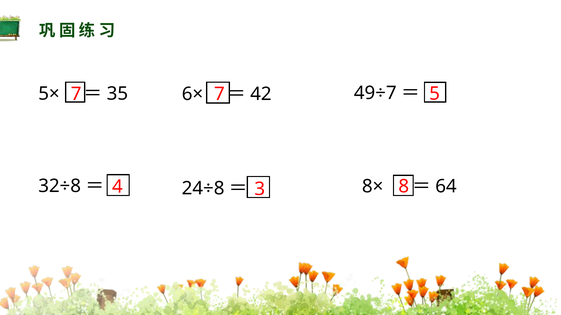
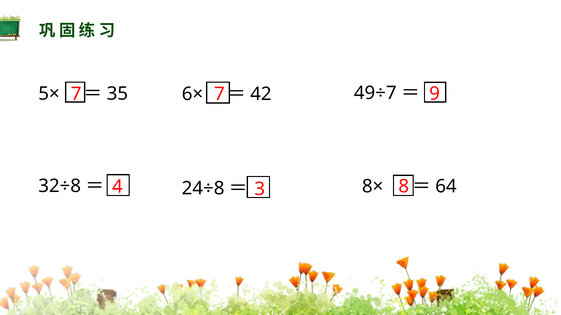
5: 5 -> 9 (435, 94)
